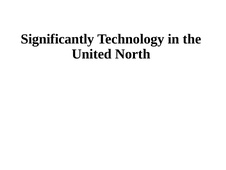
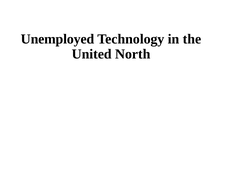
Significantly: Significantly -> Unemployed (58, 39)
